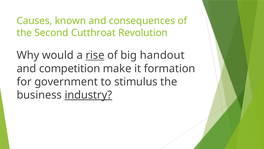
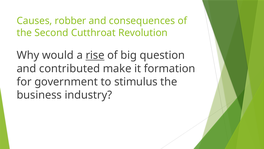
known: known -> robber (70, 21)
handout: handout -> question (162, 55)
competition: competition -> contributed (70, 68)
industry underline: present -> none (88, 95)
